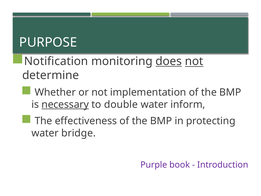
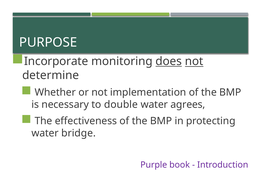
Notification: Notification -> Incorporate (56, 61)
necessary underline: present -> none (65, 104)
inform: inform -> agrees (188, 104)
